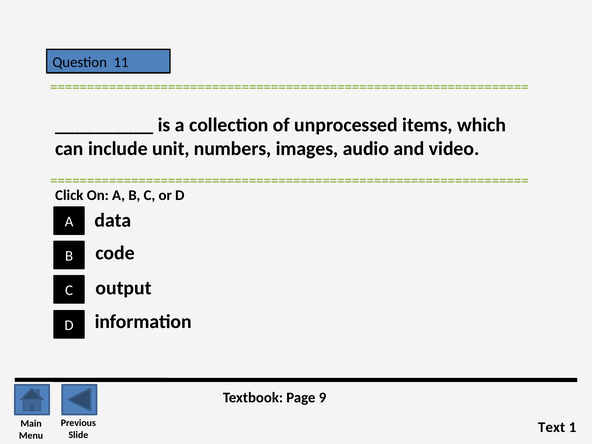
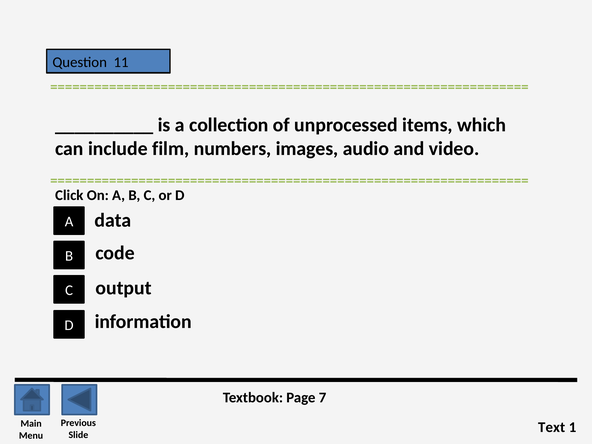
unit: unit -> film (171, 149)
9: 9 -> 7 (323, 398)
